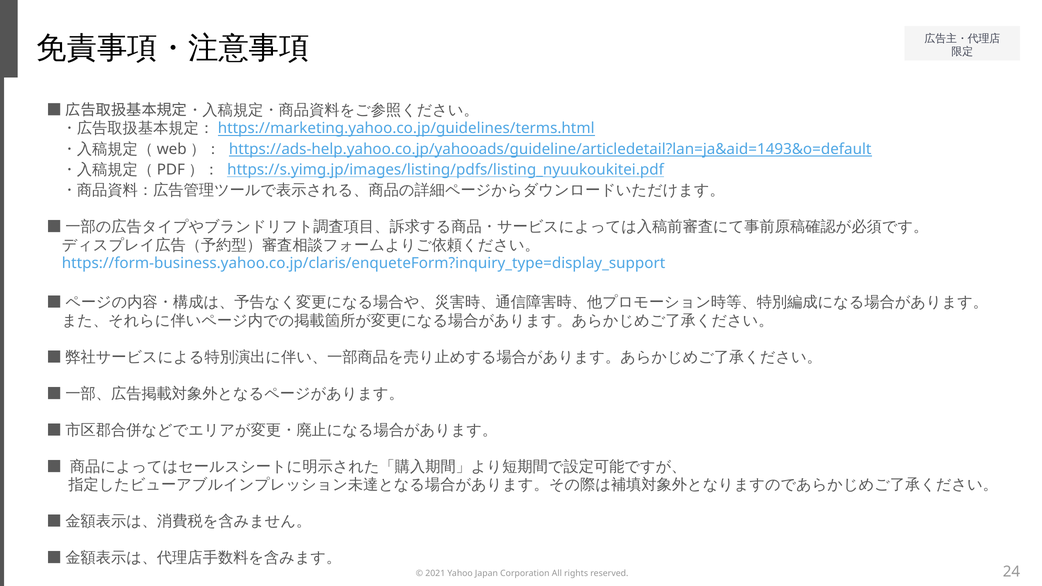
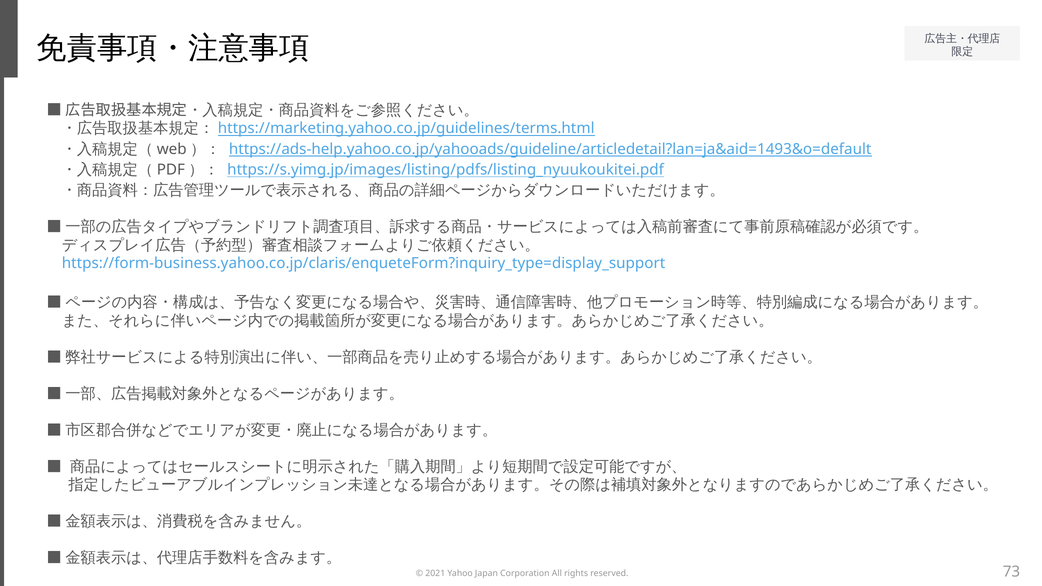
24: 24 -> 73 (1011, 572)
